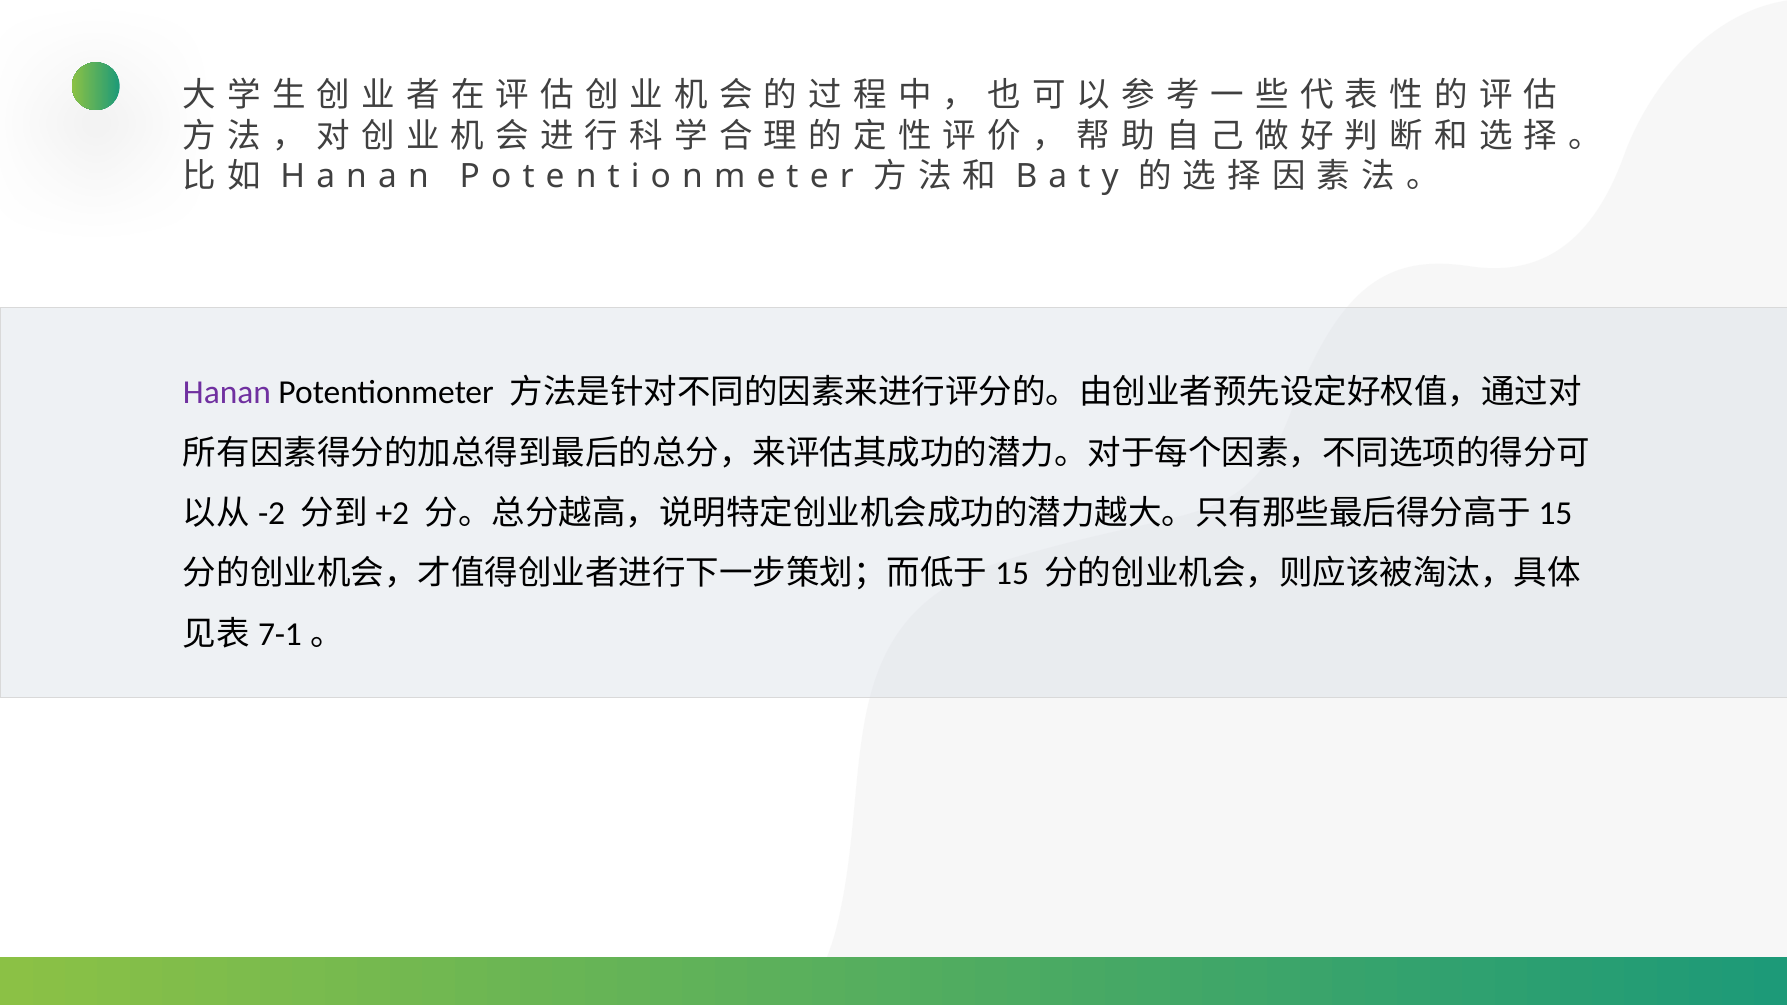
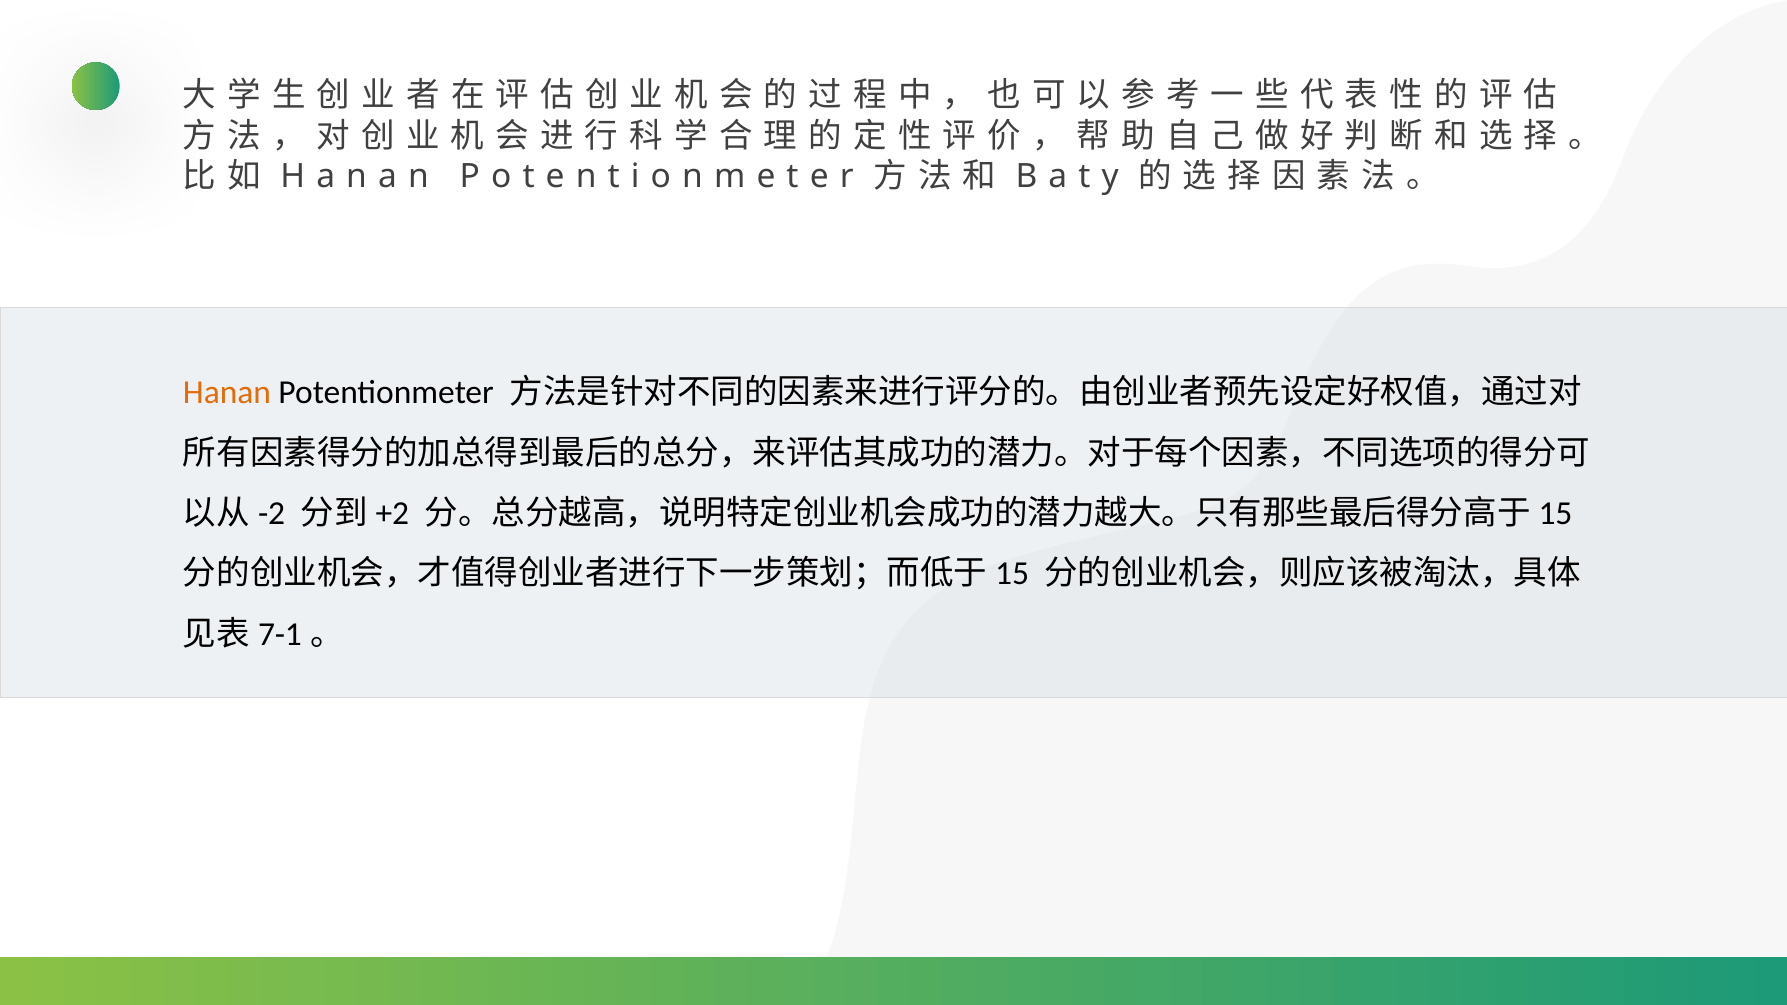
Hanan colour: purple -> orange (227, 393)
